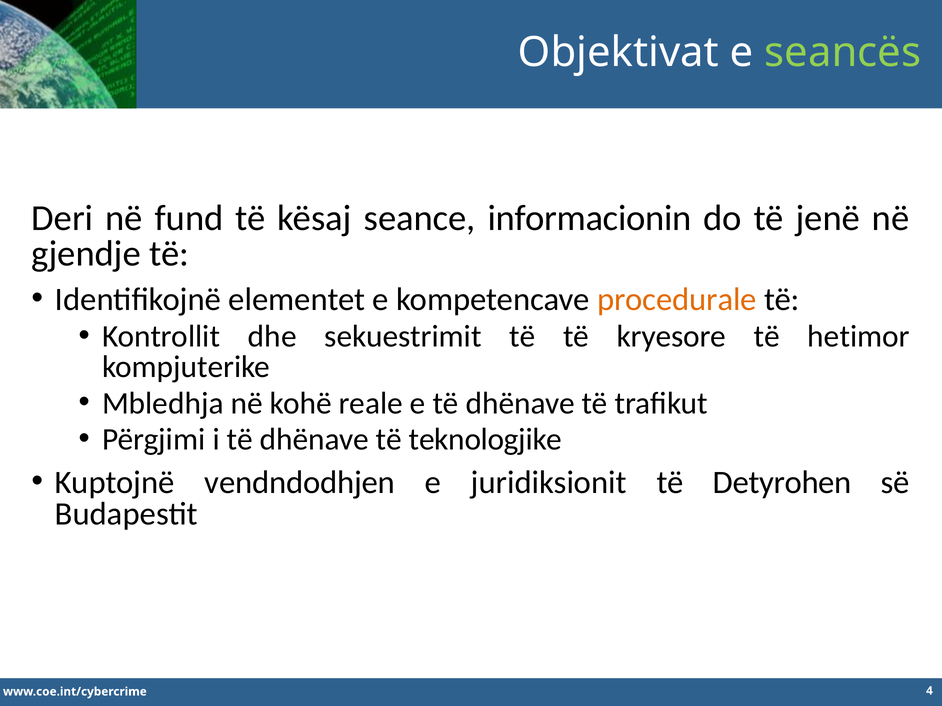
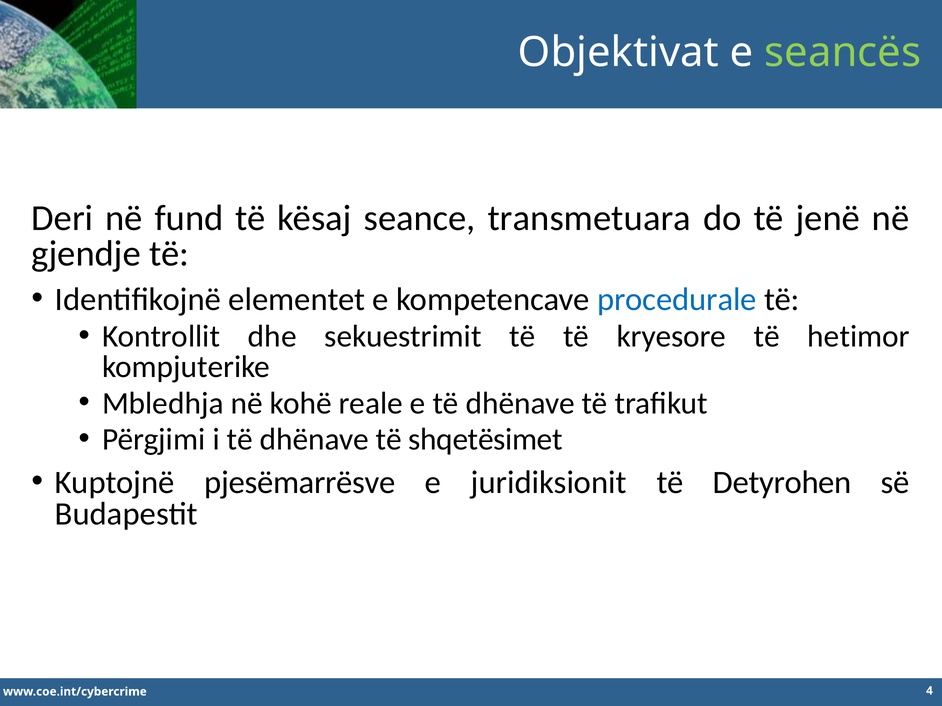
informacionin: informacionin -> transmetuara (589, 218)
procedurale colour: orange -> blue (677, 300)
teknologjike: teknologjike -> shqetësimet (485, 440)
vendndodhjen: vendndodhjen -> pjesëmarrësve (300, 483)
